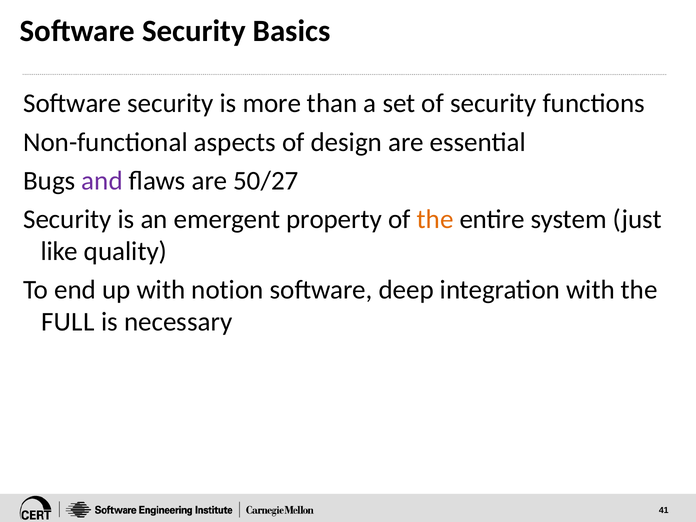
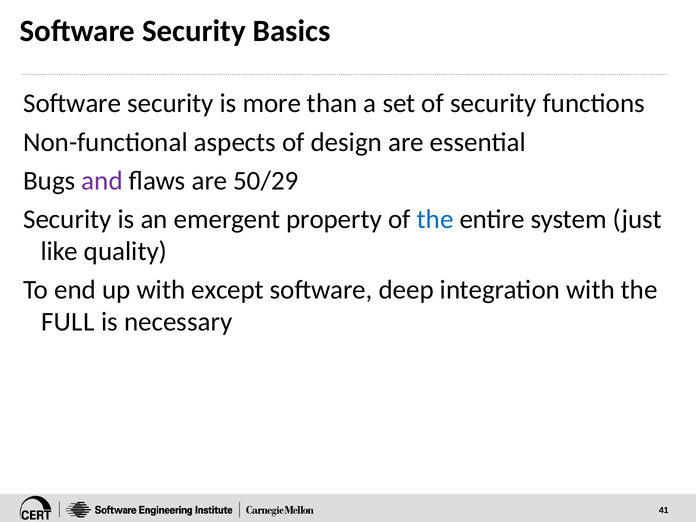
50/27: 50/27 -> 50/29 (266, 181)
the colour: orange -> blue (435, 219)
notion: notion -> except (228, 290)
